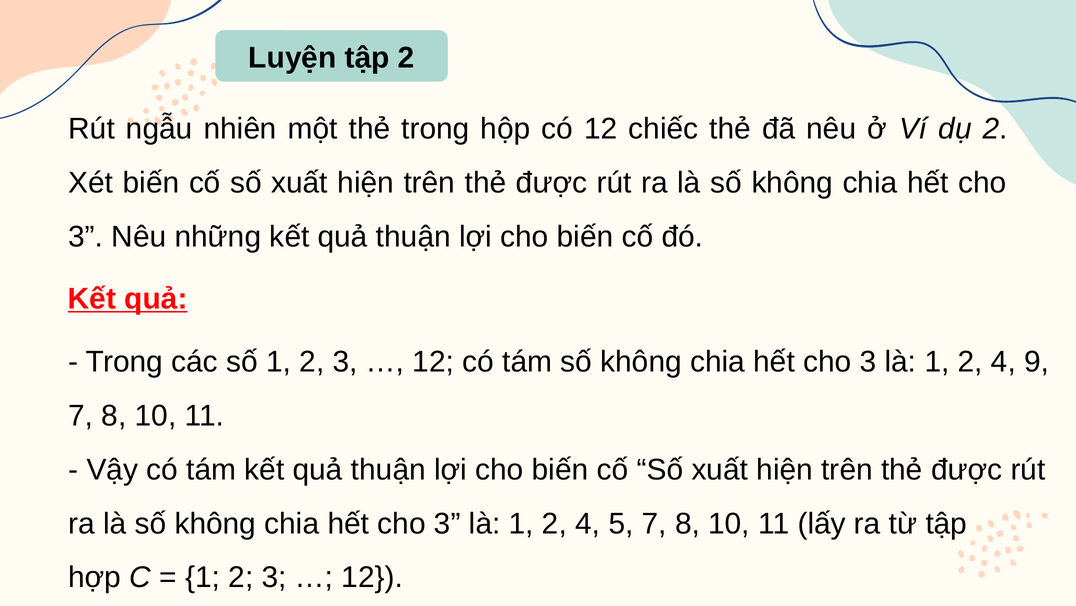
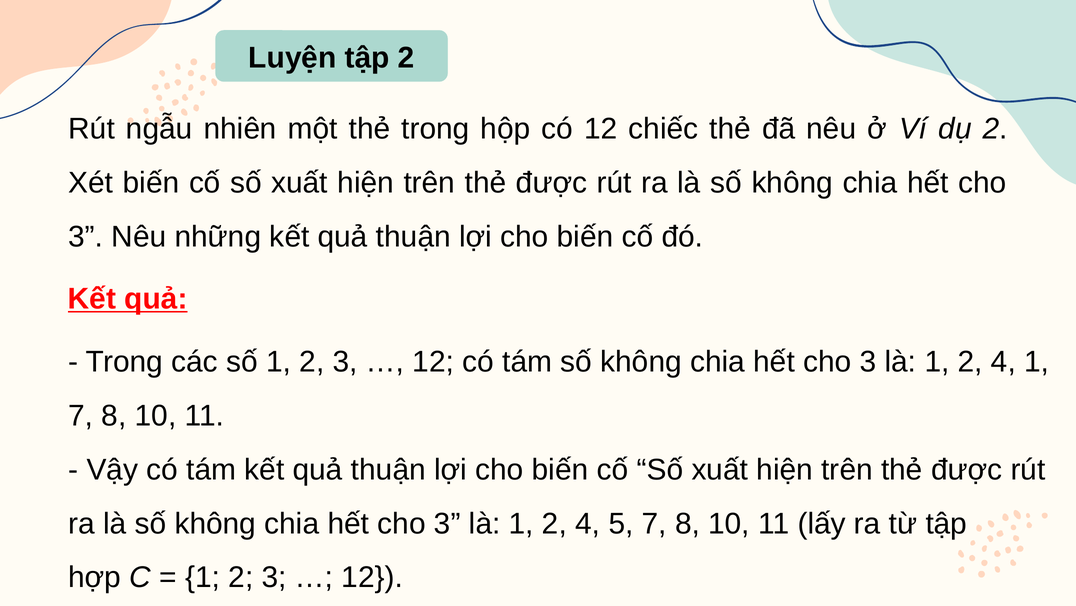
4 9: 9 -> 1 (1037, 362)
